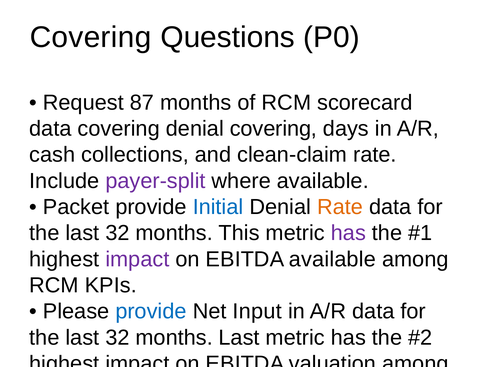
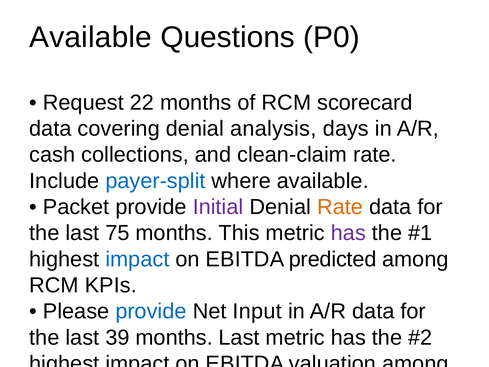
Covering: Covering -> Available (91, 37)
87: 87 -> 22 (142, 103)
denial covering: covering -> analysis (273, 129)
payer-split colour: purple -> blue (155, 181)
Initial colour: blue -> purple (218, 207)
32: 32 -> 75 (117, 233)
impact colour: purple -> blue (137, 259)
EBITDA available: available -> predicted (333, 259)
32: 32 -> 39 (117, 337)
